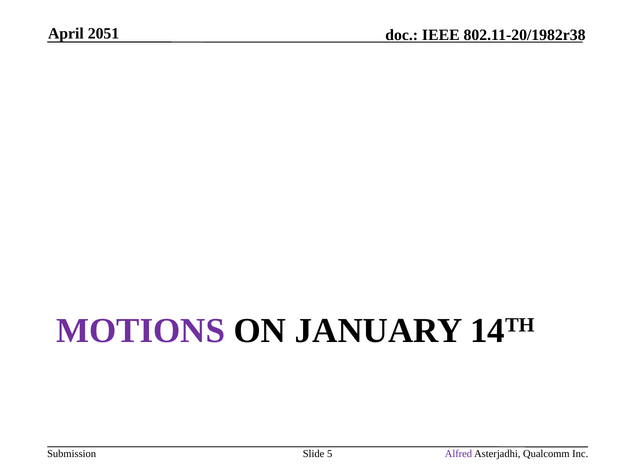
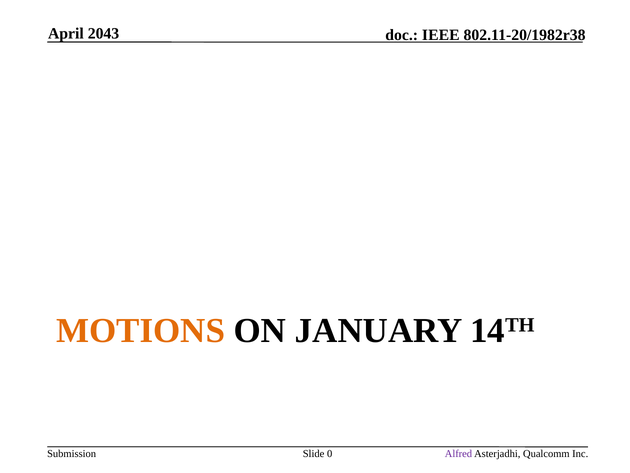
2051: 2051 -> 2043 (104, 33)
MOTIONS colour: purple -> orange (141, 330)
5: 5 -> 0 (330, 453)
